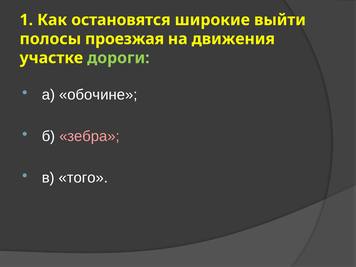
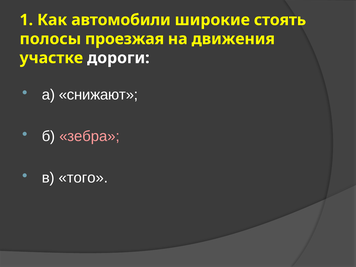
остановятся: остановятся -> автомобили (121, 20)
выйти: выйти -> стоять (280, 20)
дороги colour: light green -> white (118, 58)
обочине: обочине -> снижают (98, 95)
